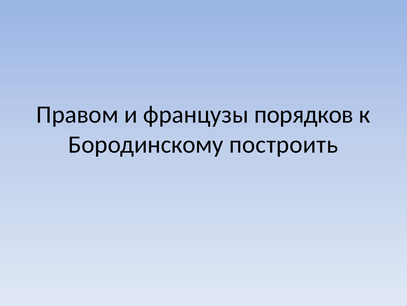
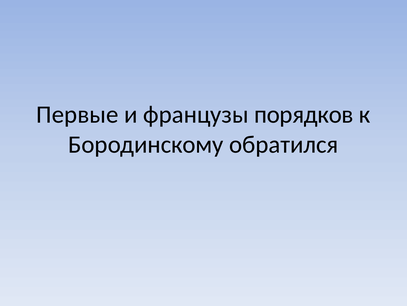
Правом: Правом -> Первые (77, 114)
построить: построить -> обратился (284, 144)
